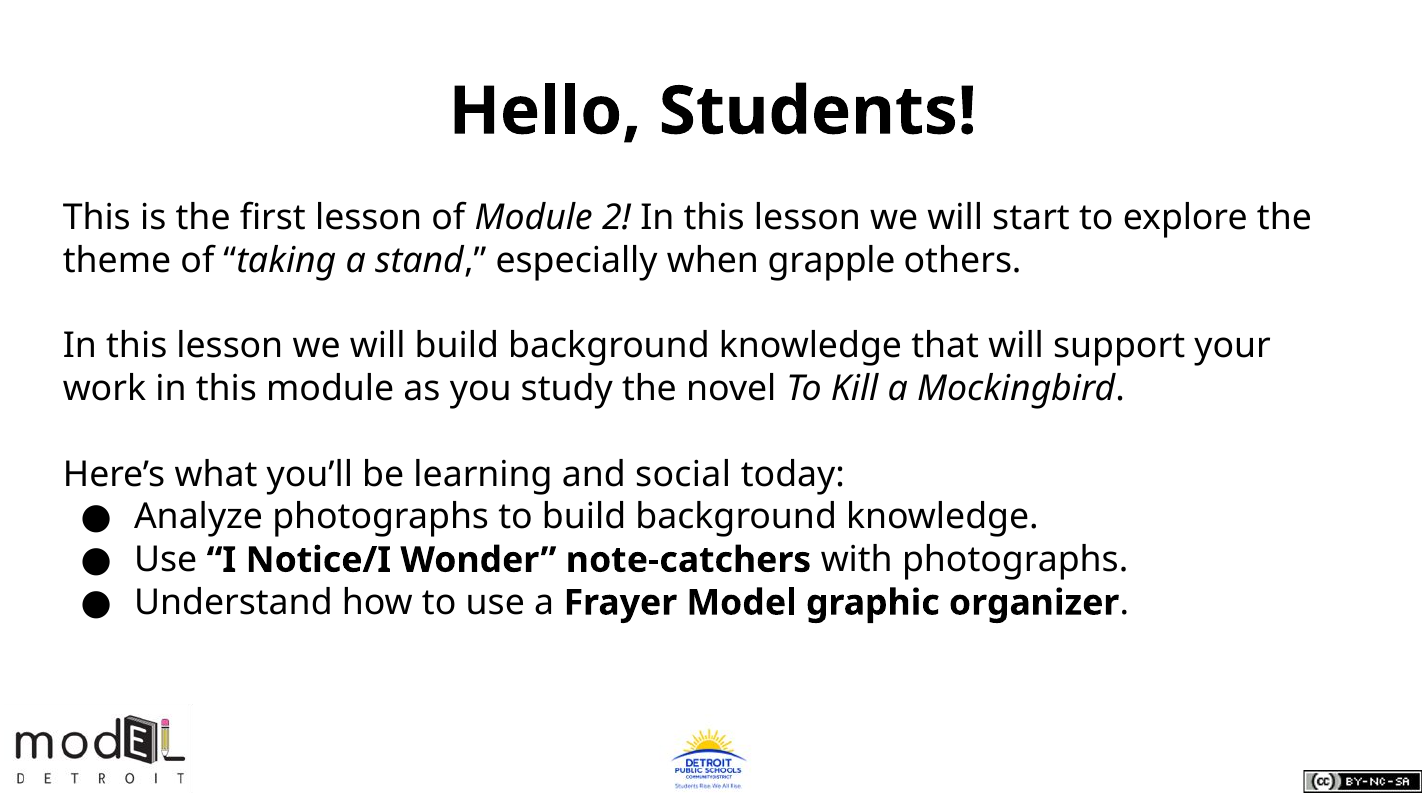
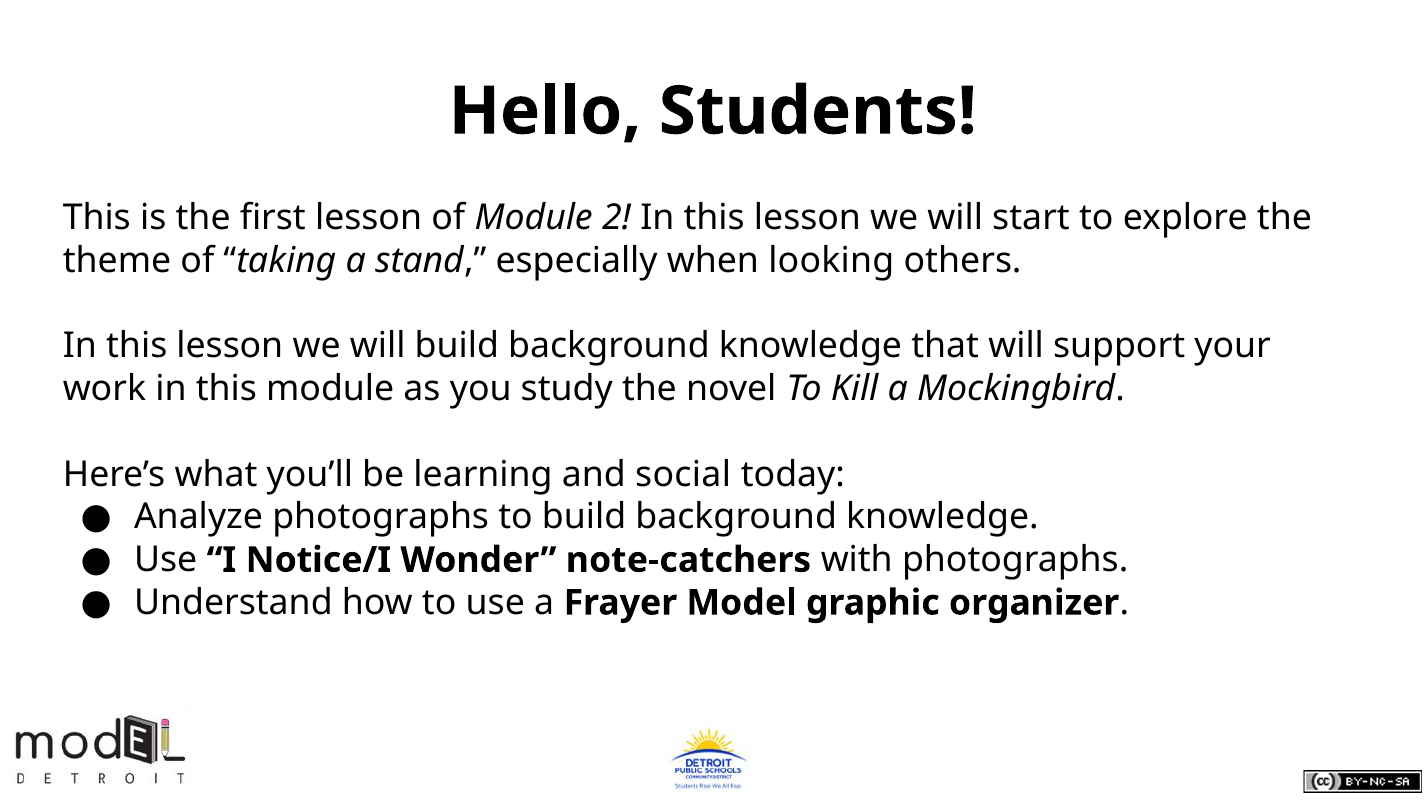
grapple: grapple -> looking (831, 261)
